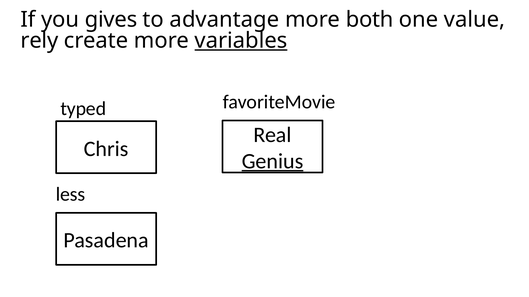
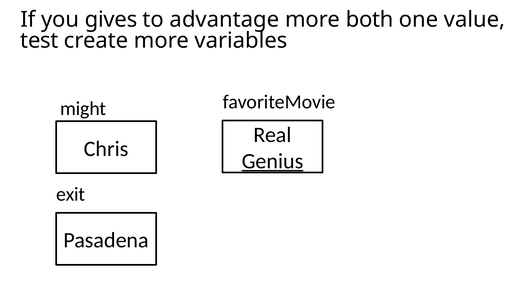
rely: rely -> test (39, 41)
variables underline: present -> none (241, 41)
typed: typed -> might (83, 109)
less: less -> exit (71, 195)
